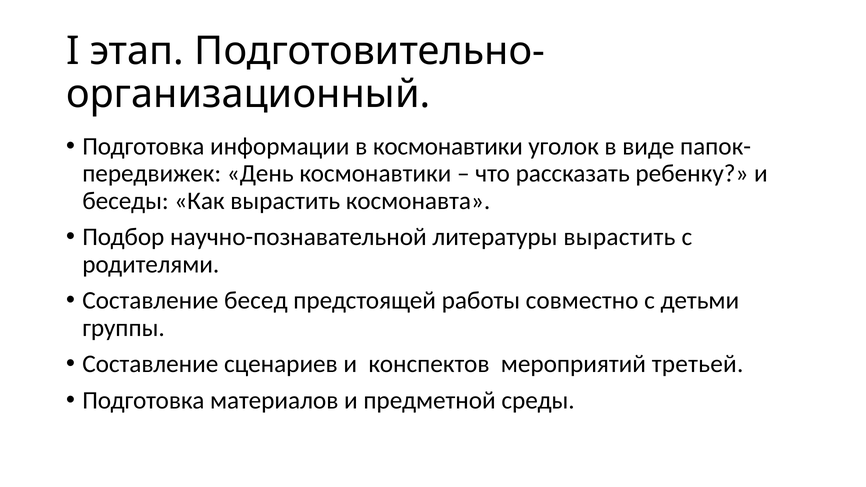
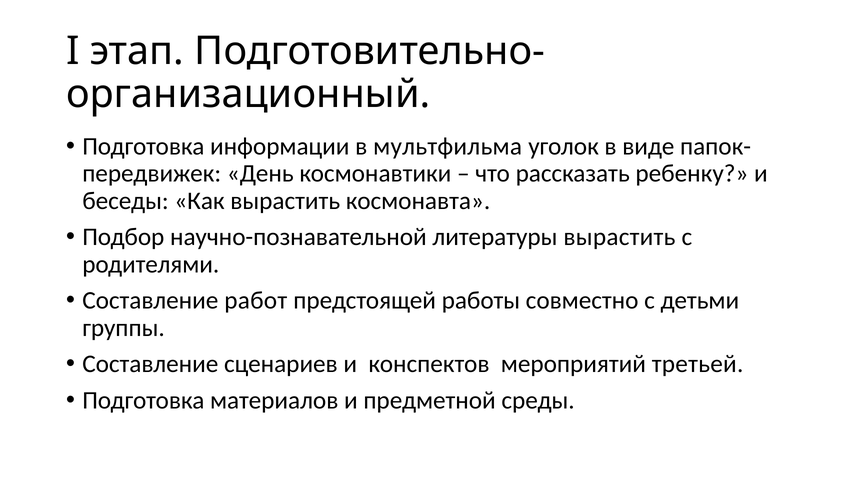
в космонавтики: космонавтики -> мультфильма (448, 146)
бесед: бесед -> работ (256, 301)
